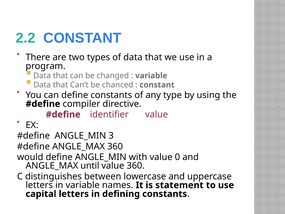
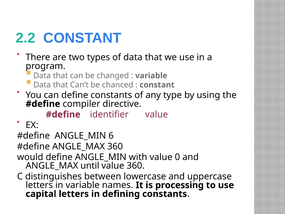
3: 3 -> 6 (111, 136)
statement: statement -> processing (179, 185)
